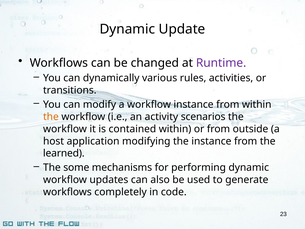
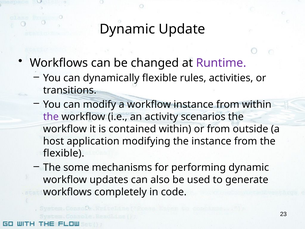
dynamically various: various -> flexible (160, 78)
the colour: orange -> purple (51, 117)
learned: learned -> flexible (64, 153)
